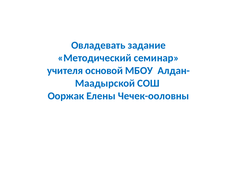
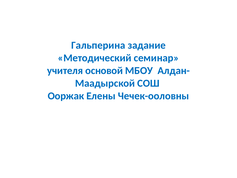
Овладевать: Овладевать -> Гальперина (98, 45)
